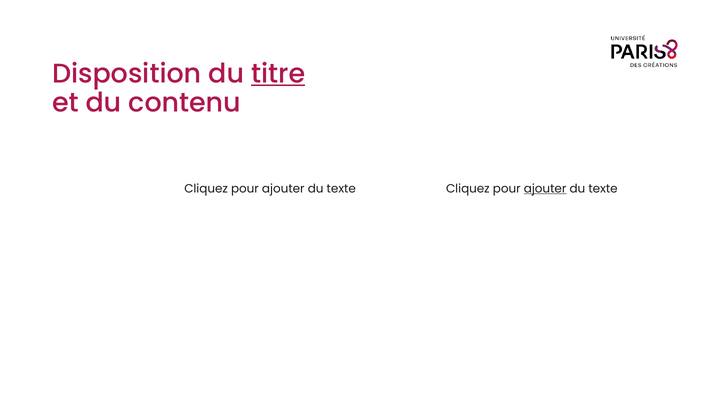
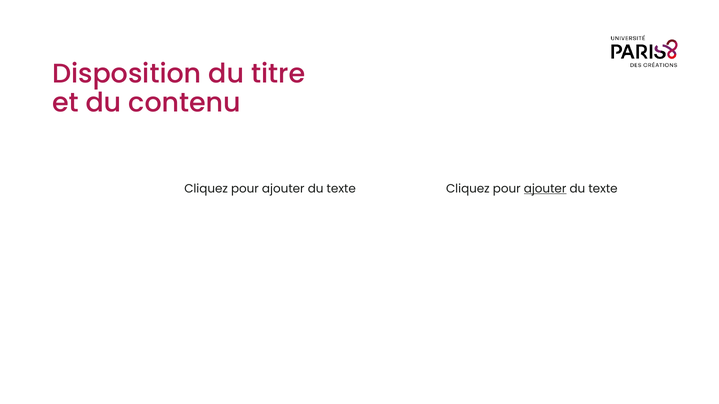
titre underline: present -> none (278, 74)
